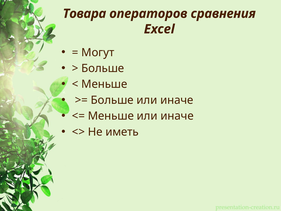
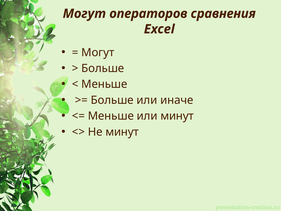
Товара: Товара -> Могут (84, 14)
Меньше или иначе: иначе -> минут (177, 116)
Не иметь: иметь -> минут (122, 132)
